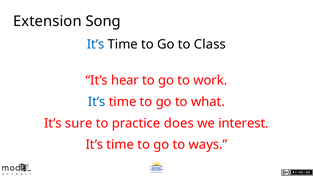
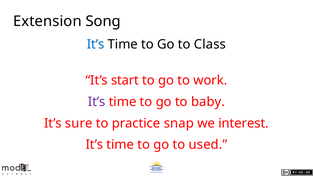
hear: hear -> start (125, 80)
It’s colour: blue -> purple (97, 102)
what: what -> baby (208, 102)
does: does -> snap (179, 123)
ways: ways -> used (208, 145)
